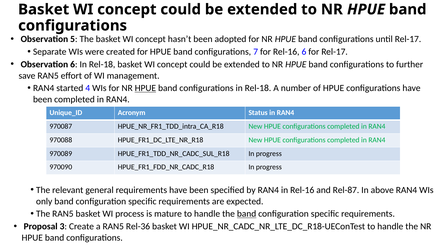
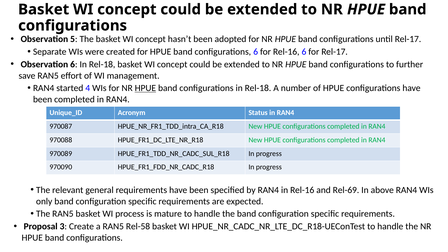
configurations 7: 7 -> 6 (256, 52)
Rel-87: Rel-87 -> Rel-69 (346, 190)
band underline: present -> none (247, 214)
Rel-36: Rel-36 -> Rel-58 (138, 227)
